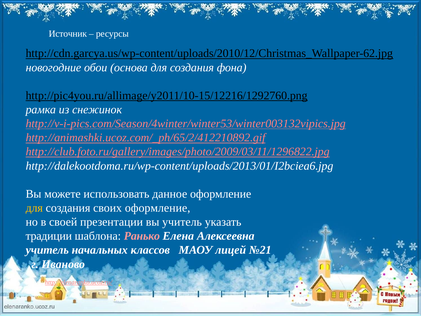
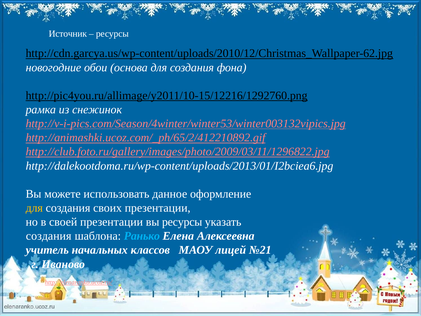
своих оформление: оформление -> презентации (158, 208)
вы учитель: учитель -> ресурсы (182, 222)
традиции: традиции -> создания (49, 236)
Ранько colour: pink -> light blue (142, 236)
